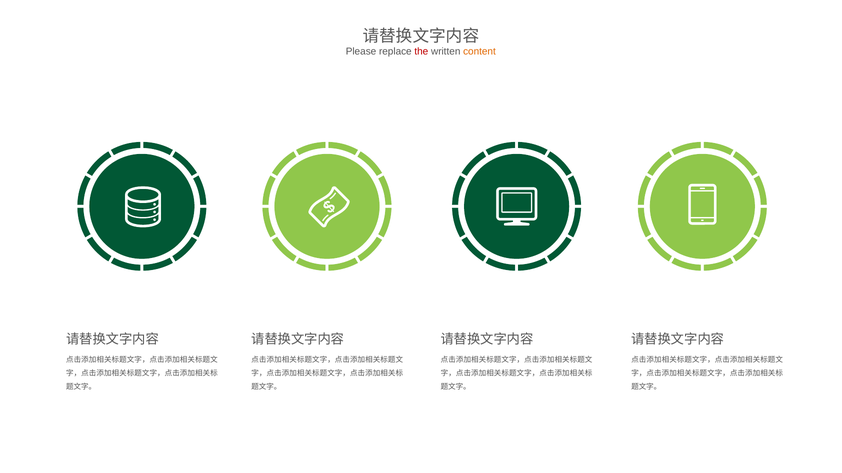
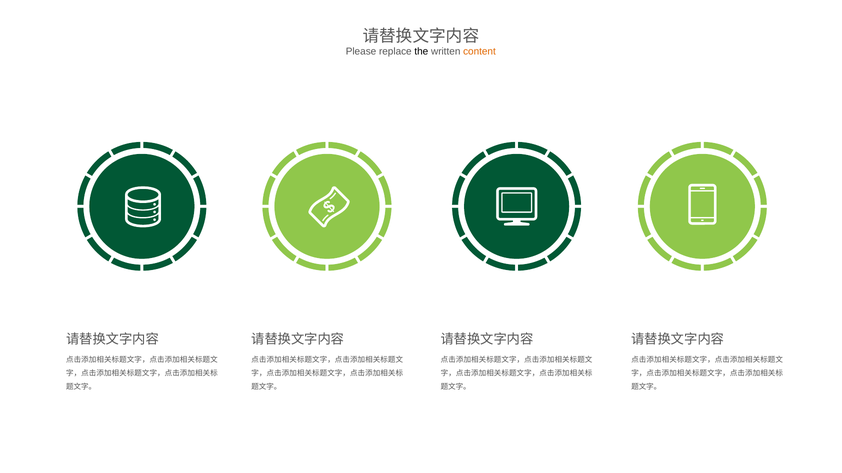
the colour: red -> black (421, 51)
